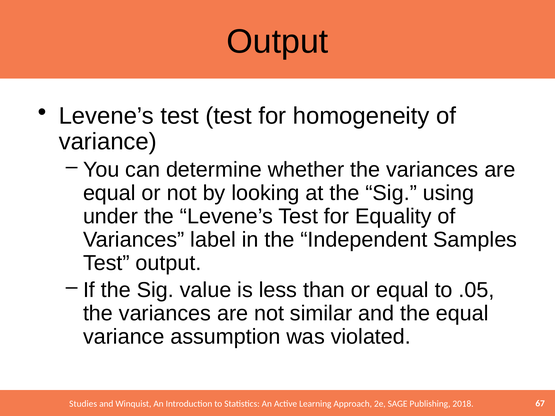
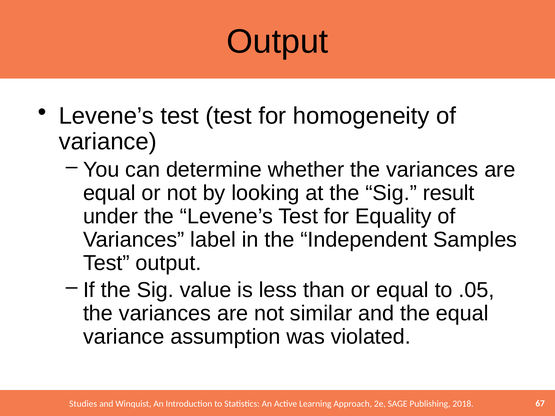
using: using -> result (449, 193)
